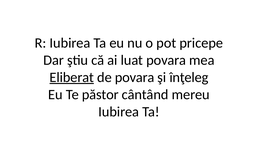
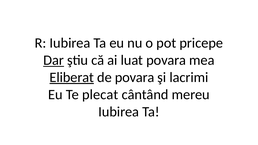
Dar underline: none -> present (54, 60)
înţeleg: înţeleg -> lacrimi (189, 77)
păstor: păstor -> plecat (100, 95)
